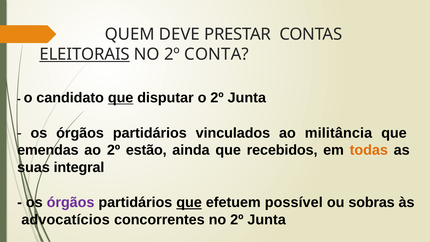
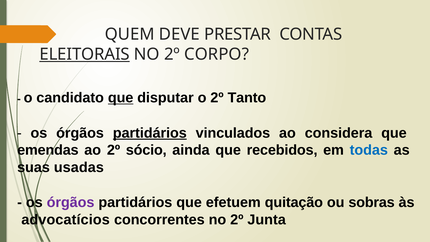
CONTA: CONTA -> CORPO (217, 54)
o 2º Junta: Junta -> Tanto (247, 98)
partidários underline: none -> present (150, 133)
militância: militância -> considera (339, 133)
estão: estão -> sócio (146, 150)
todas colour: orange -> blue (369, 150)
integral: integral -> usadas (79, 167)
que underline: present -> none (189, 202)
possível: possível -> quitação (294, 202)
